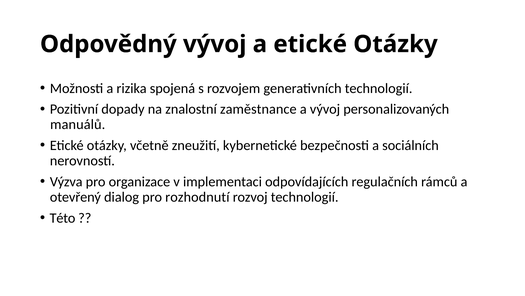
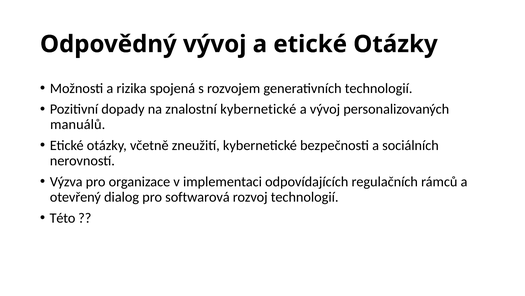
znalostní zaměstnance: zaměstnance -> kybernetické (258, 109)
rozhodnutí: rozhodnutí -> softwarová (197, 197)
